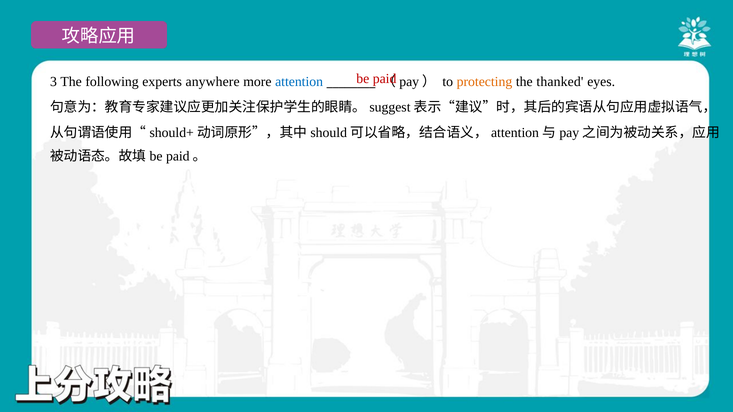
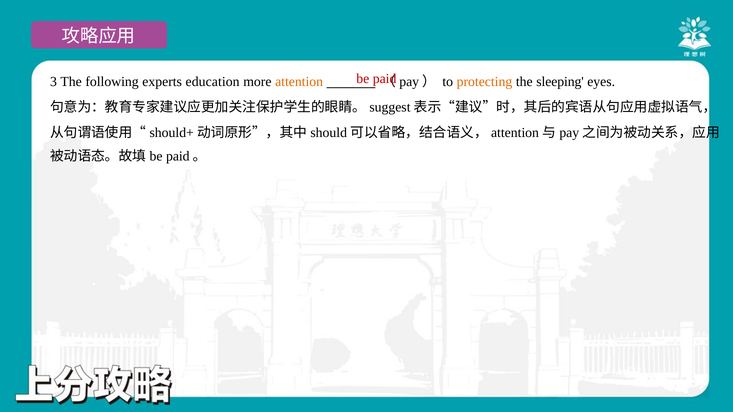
anywhere: anywhere -> education (213, 82)
attention colour: blue -> orange (299, 82)
thanked: thanked -> sleeping (560, 82)
